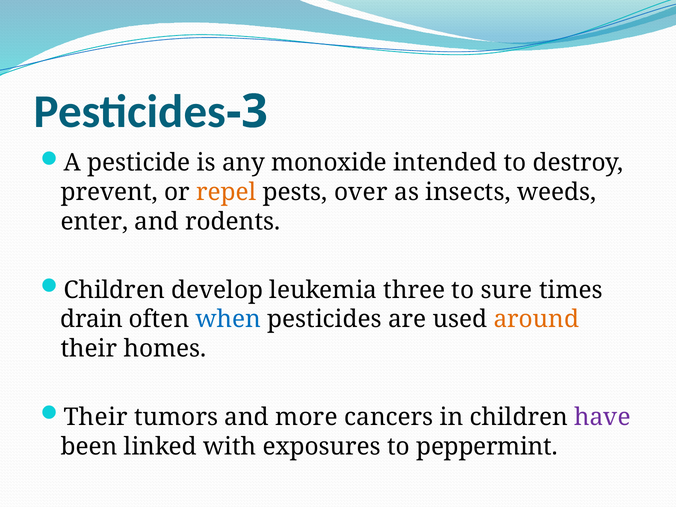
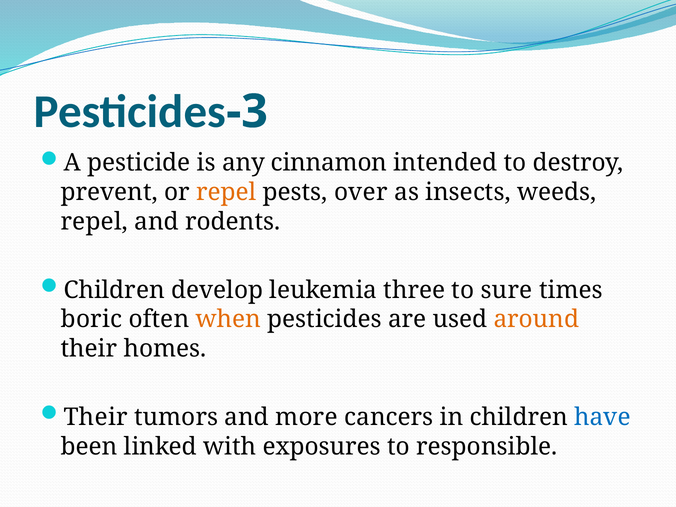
monoxide: monoxide -> cinnamon (329, 163)
enter: enter -> repel (94, 222)
drain: drain -> boric (91, 319)
when colour: blue -> orange (228, 319)
have colour: purple -> blue (602, 417)
peppermint: peppermint -> responsible (487, 446)
